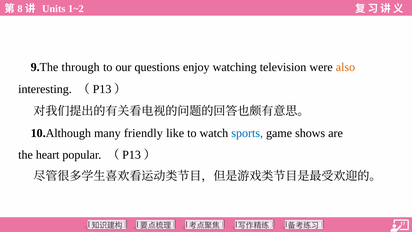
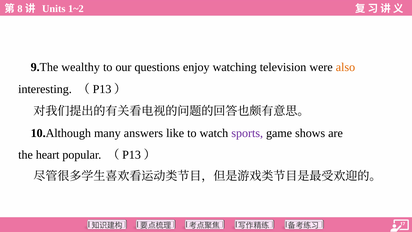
through: through -> wealthy (81, 67)
friendly: friendly -> answers (143, 133)
sports colour: blue -> purple (247, 133)
